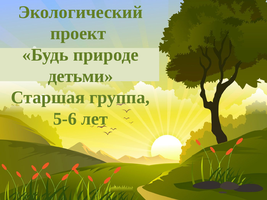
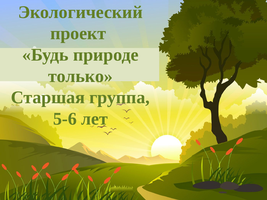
детьми: детьми -> только (80, 76)
